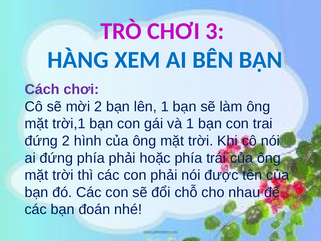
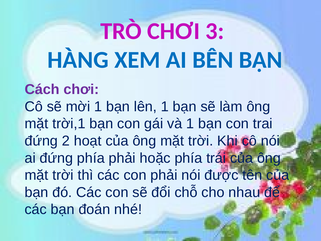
mời 2: 2 -> 1 (98, 107)
hình: hình -> hoạt (88, 141)
